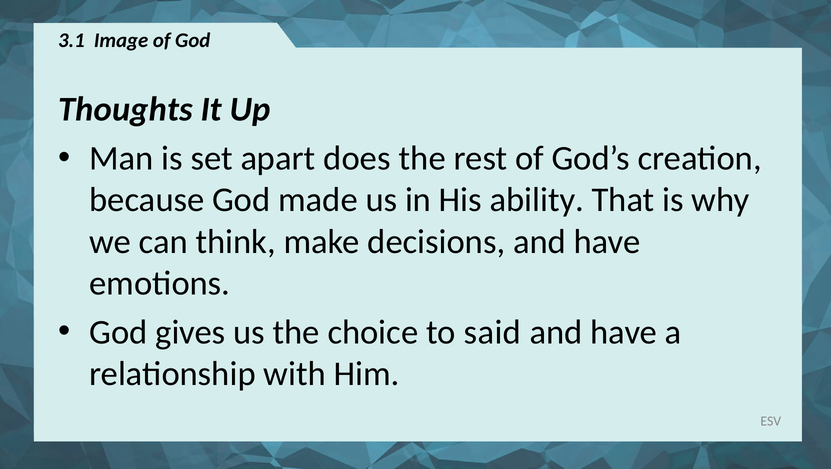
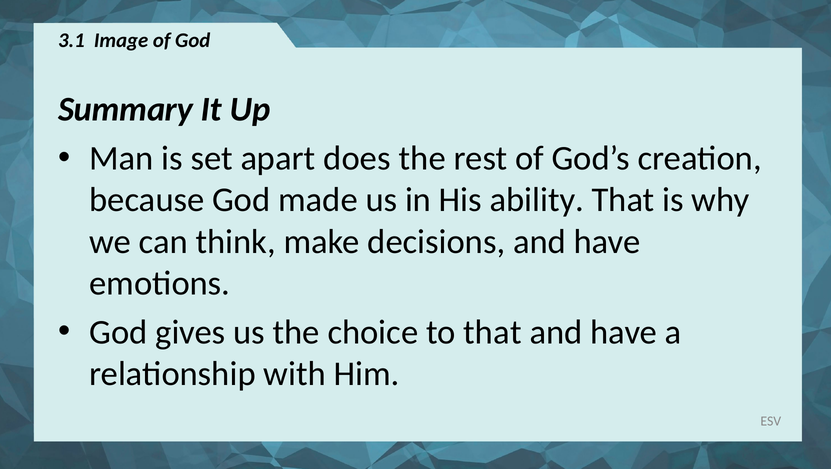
Thoughts: Thoughts -> Summary (126, 109)
to said: said -> that (492, 332)
